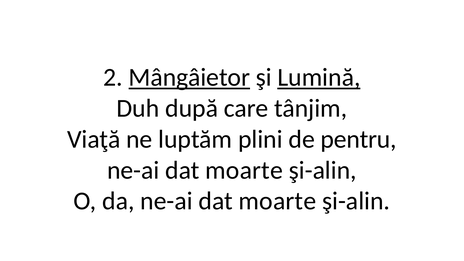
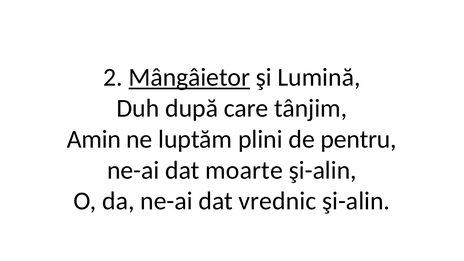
Lumină underline: present -> none (319, 77)
Viaţă: Viaţă -> Amin (94, 139)
da ne-ai dat moarte: moarte -> vrednic (277, 201)
